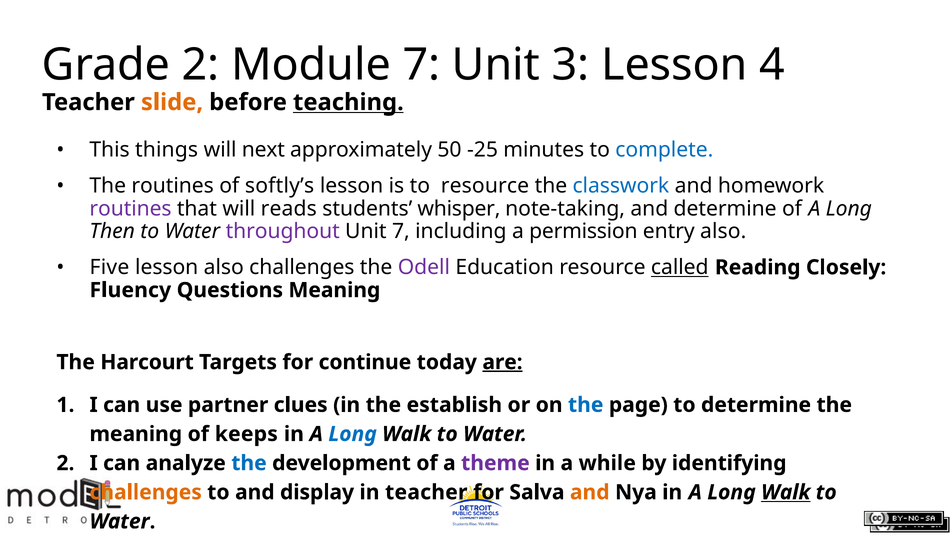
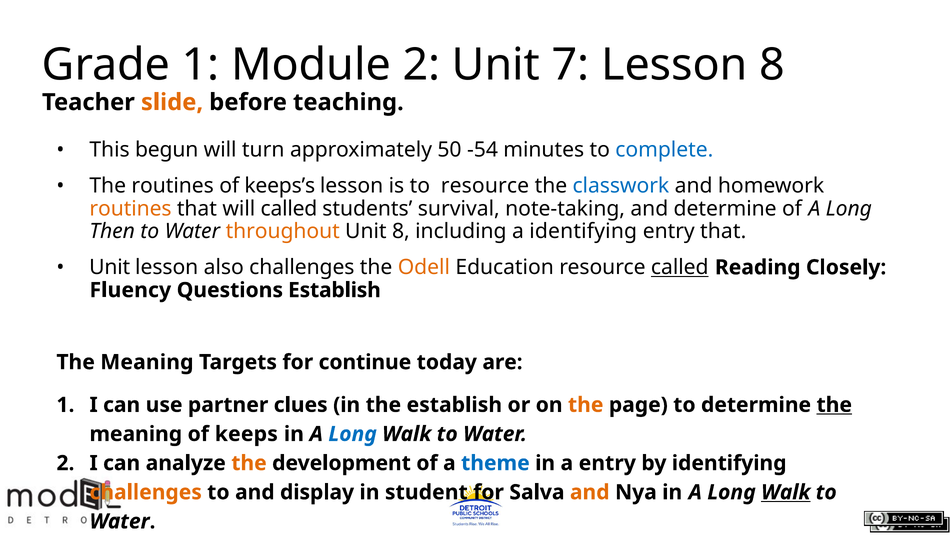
Grade 2: 2 -> 1 (201, 65)
Module 7: 7 -> 2 (421, 65)
3: 3 -> 7 (571, 65)
Lesson 4: 4 -> 8 (772, 65)
teaching underline: present -> none (348, 102)
things: things -> begun (167, 150)
next: next -> turn (263, 150)
-25: -25 -> -54 (483, 150)
softly’s: softly’s -> keeps’s (280, 186)
routines colour: purple -> orange (131, 209)
will reads: reads -> called (289, 209)
whisper: whisper -> survival (459, 209)
throughout colour: purple -> orange (283, 231)
Unit 7: 7 -> 8 (401, 231)
a permission: permission -> identifying (583, 231)
entry also: also -> that (723, 231)
Five: Five -> Unit (110, 267)
Odell colour: purple -> orange (424, 267)
Questions Meaning: Meaning -> Establish (334, 290)
Harcourt: Harcourt -> Meaning (147, 362)
are underline: present -> none (502, 362)
the colour: blue -> orange (586, 405)
the underline: none -> present (834, 405)
the colour: blue -> orange (249, 463)
theme colour: purple -> blue (495, 463)
a while: while -> entry (607, 463)
in teacher: teacher -> student (426, 492)
